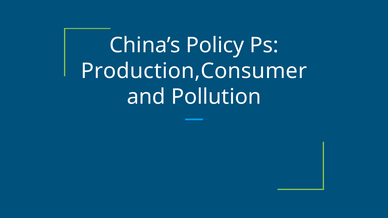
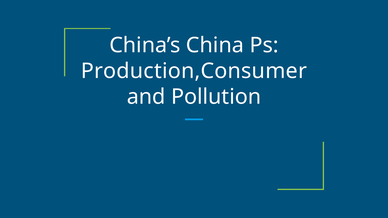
Policy: Policy -> China (215, 45)
